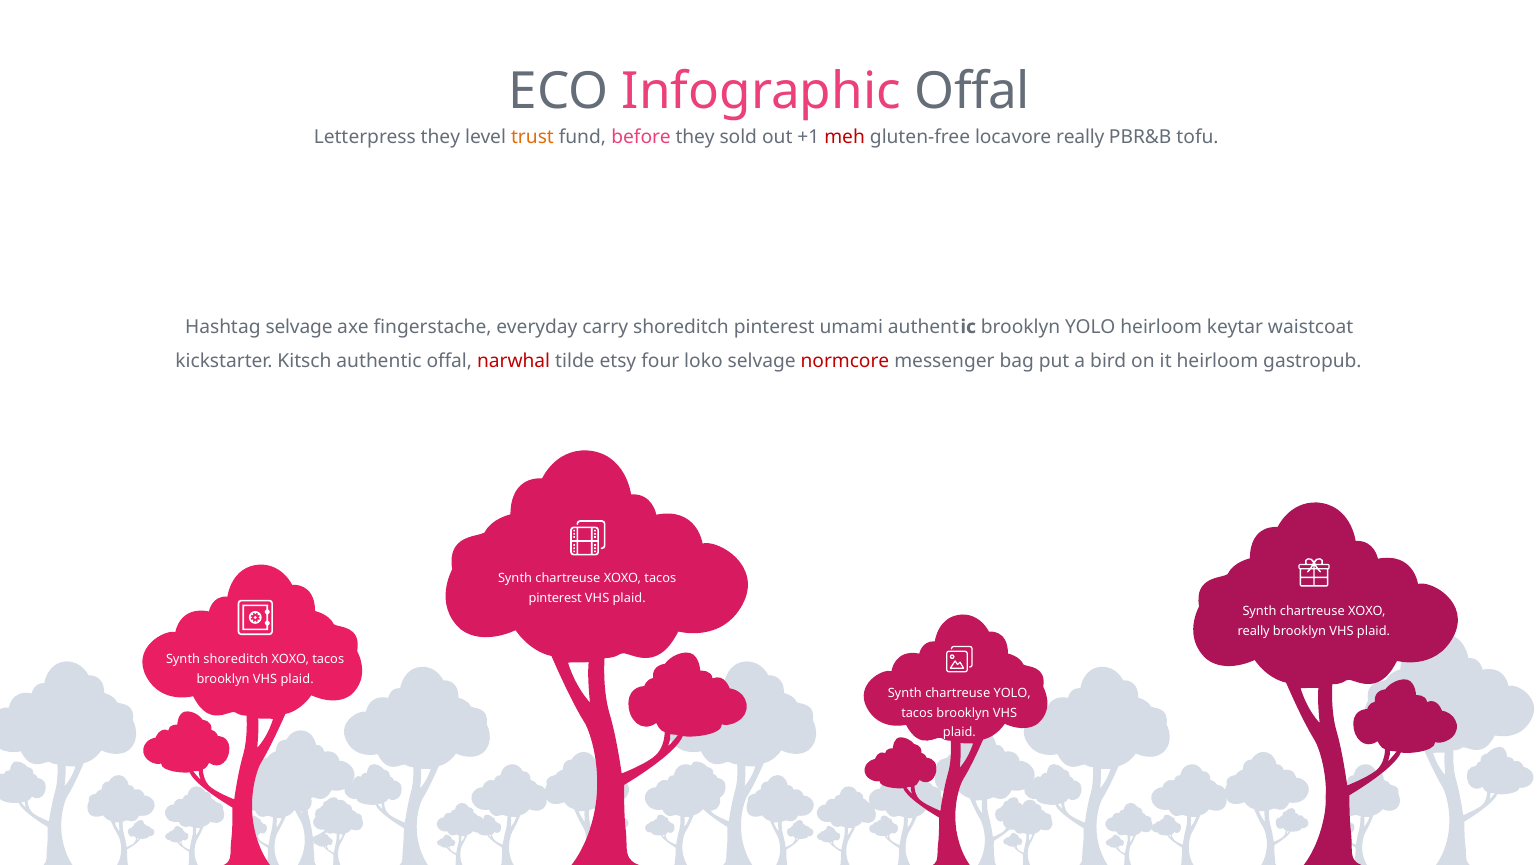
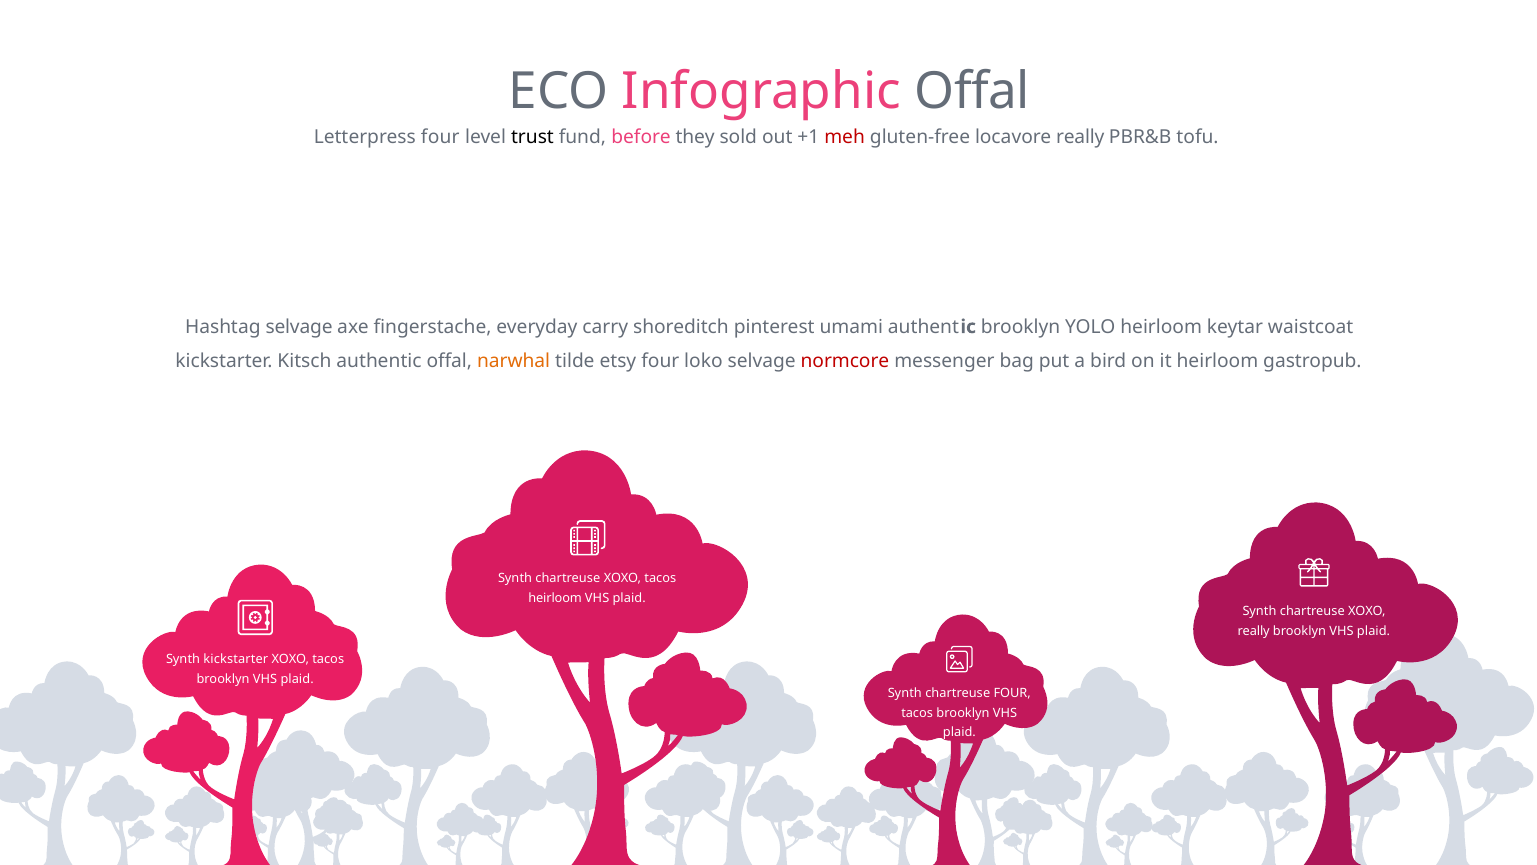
Letterpress they: they -> four (440, 137)
trust colour: orange -> black (532, 137)
narwhal colour: red -> orange (514, 361)
pinterest: pinterest -> heirloom (555, 598)
Synth shoreditch: shoreditch -> kickstarter (236, 659)
chartreuse YOLO: YOLO -> FOUR (1012, 693)
